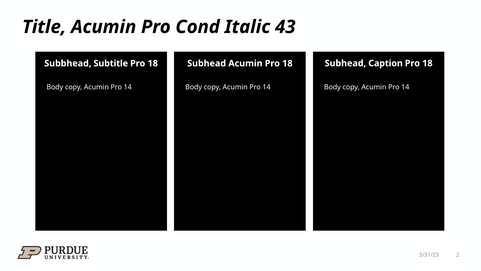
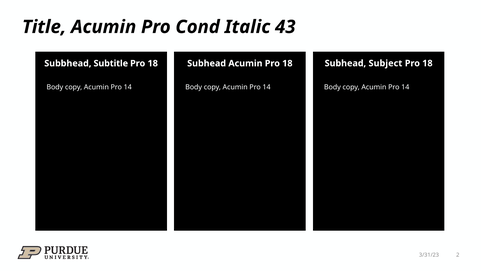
Caption: Caption -> Subject (385, 63)
